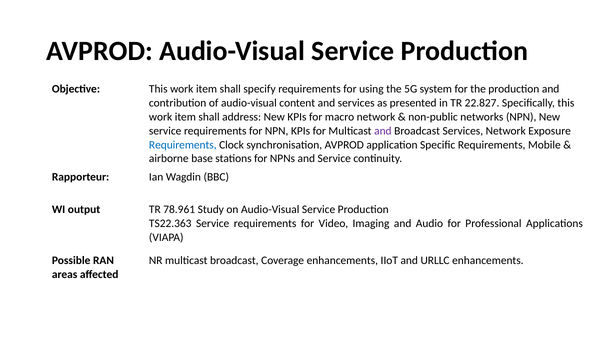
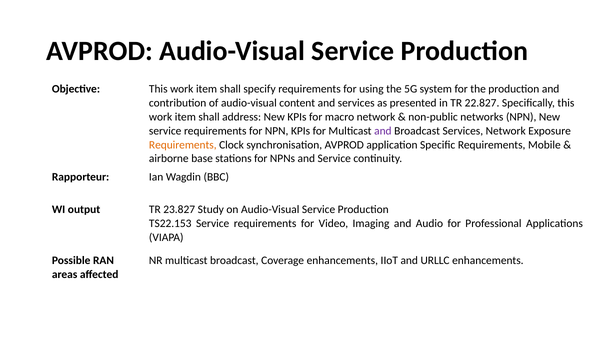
Requirements colour: blue -> orange (183, 145)
78.961: 78.961 -> 23.827 (179, 210)
TS22.363: TS22.363 -> TS22.153 (170, 224)
